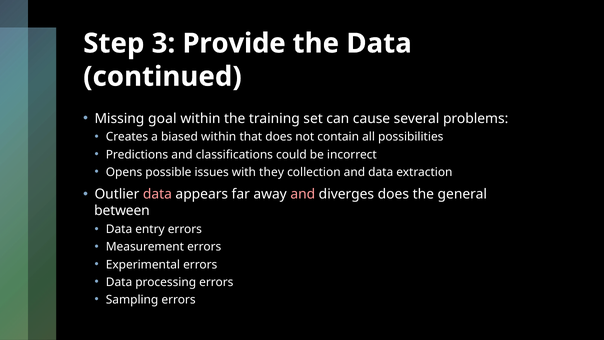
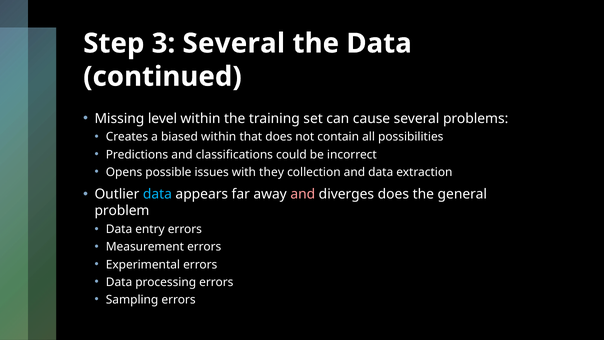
3 Provide: Provide -> Several (234, 43)
goal: goal -> level (162, 118)
data colour: pink -> light blue (157, 194)
between: between -> problem (122, 211)
